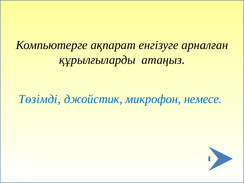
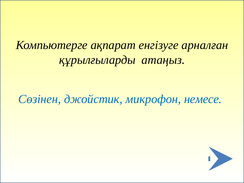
Төзімді: Төзімді -> Сөзінен (40, 99)
